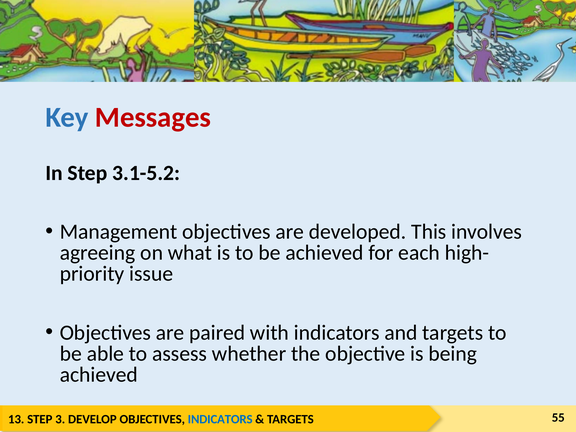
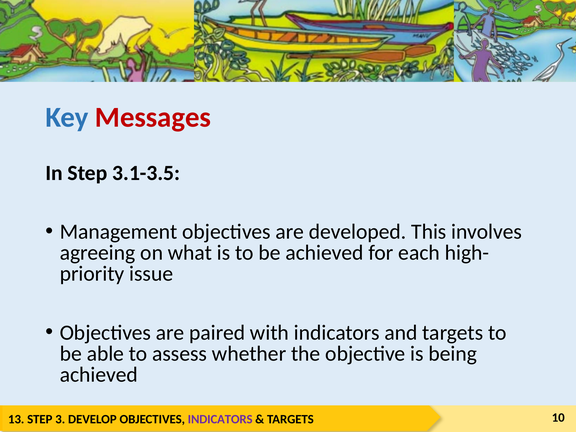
3.1-5.2: 3.1-5.2 -> 3.1-3.5 (146, 173)
INDICATORS colour: blue -> purple (220, 419)
55: 55 -> 10 (558, 418)
